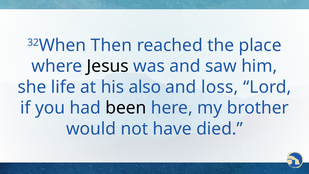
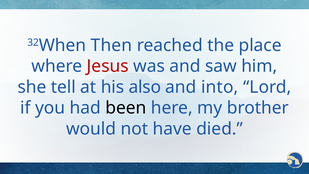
Jesus colour: black -> red (108, 66)
life: life -> tell (63, 87)
loss: loss -> into (220, 87)
